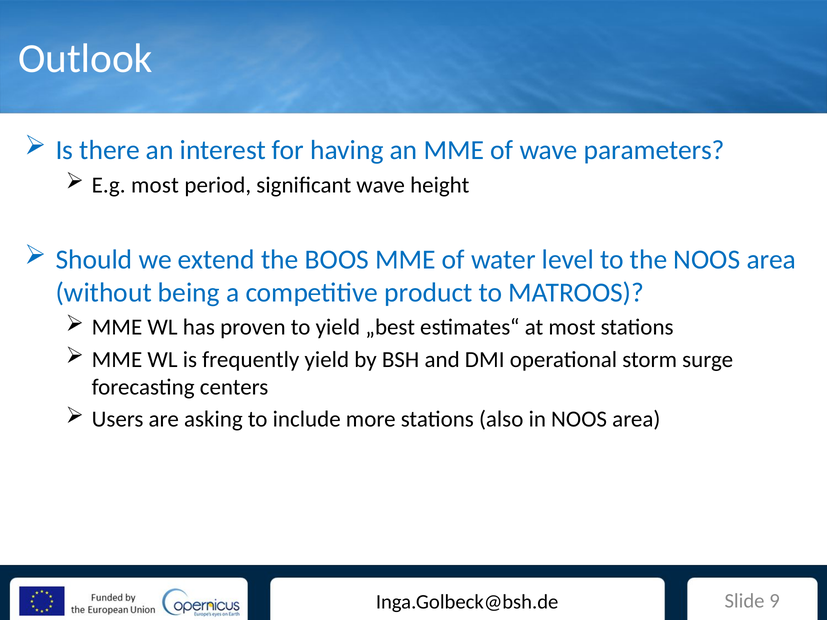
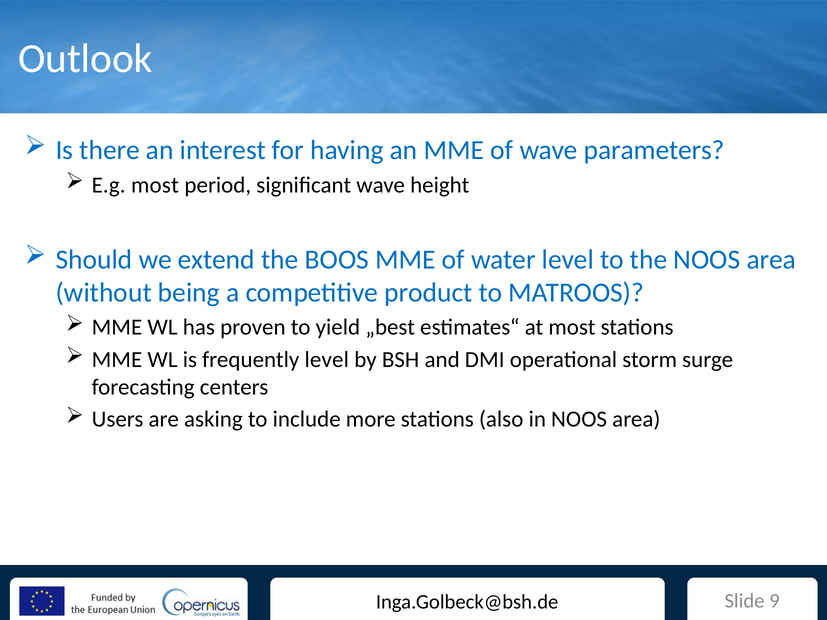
frequently yield: yield -> level (327, 360)
